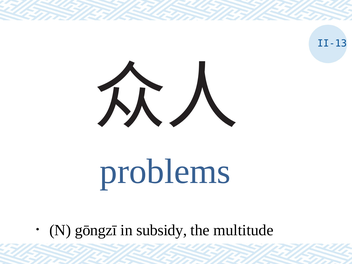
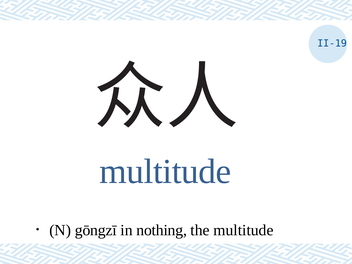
II-13: II-13 -> II-19 (332, 43)
problems: problems -> multitude (165, 172)
subsidy: subsidy -> nothing (162, 230)
